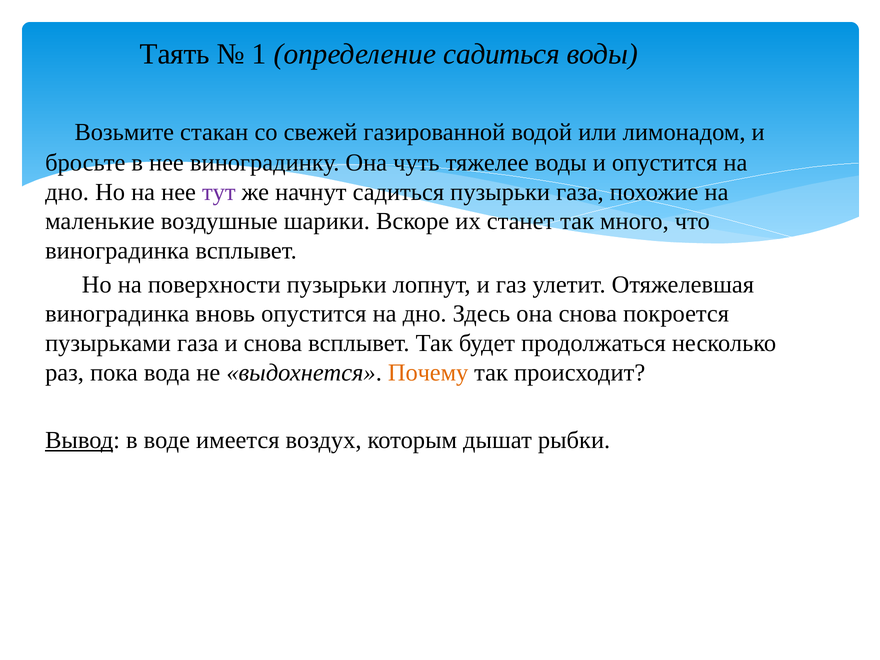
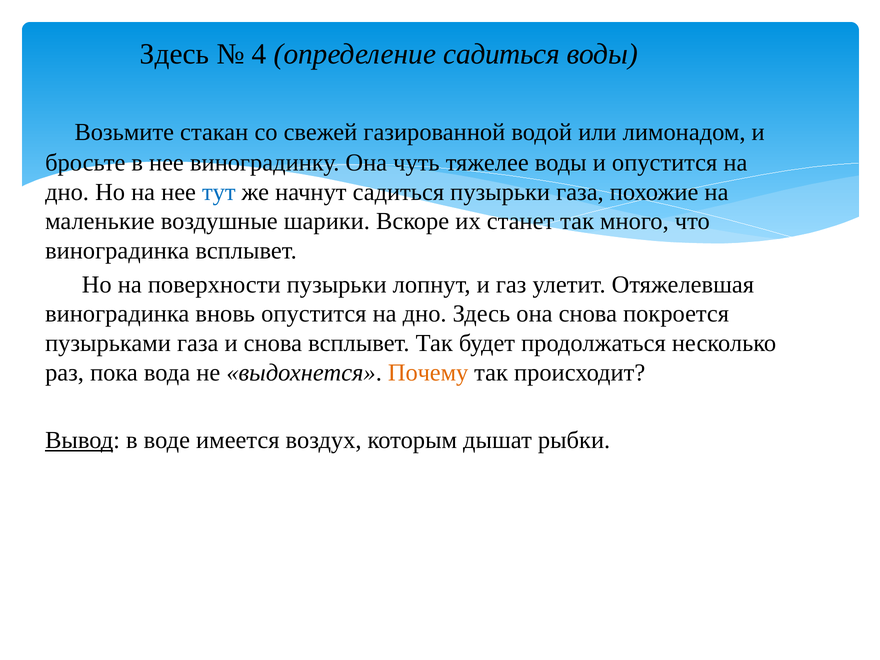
Таять: Таять -> Здесь (175, 54)
1: 1 -> 4 (259, 54)
тут colour: purple -> blue (219, 192)
